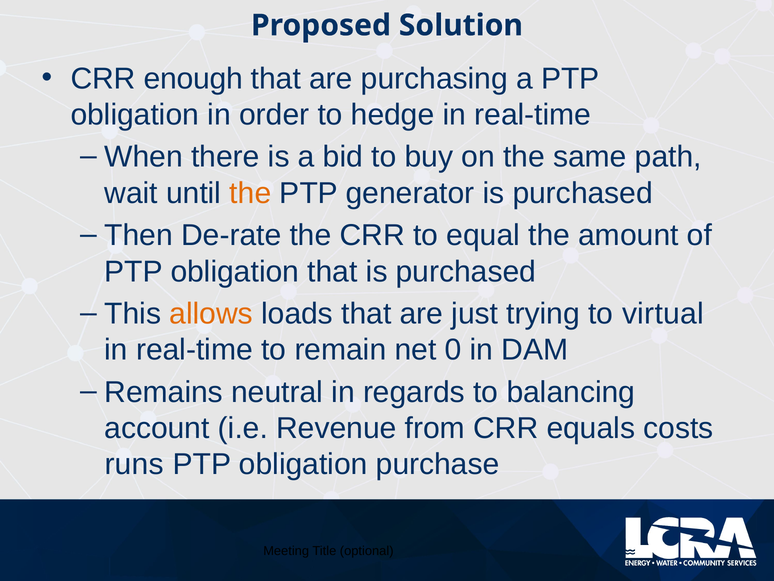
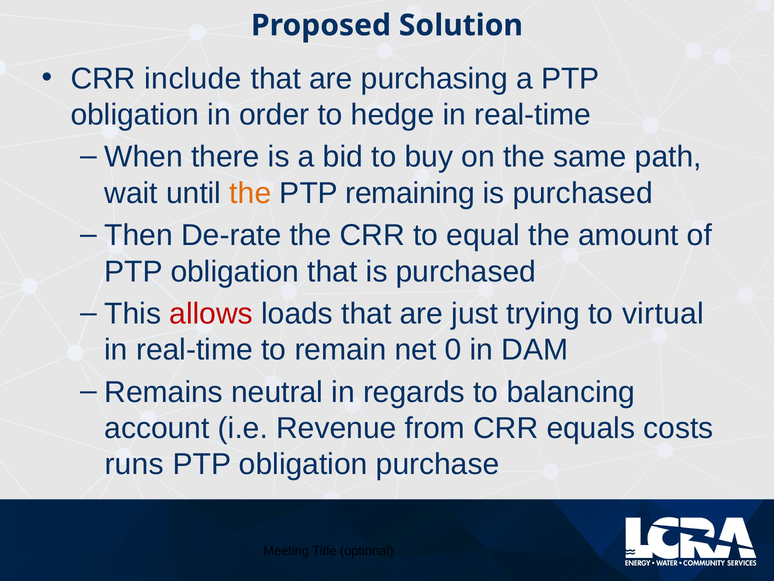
enough: enough -> include (193, 79)
generator: generator -> remaining (410, 193)
allows colour: orange -> red (211, 314)
